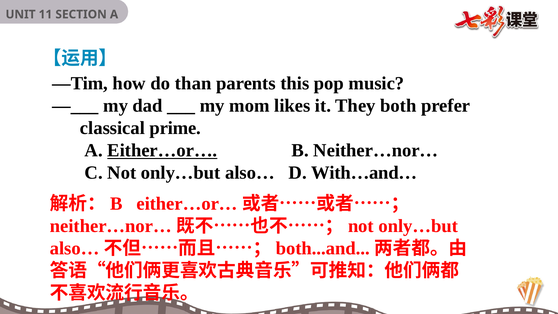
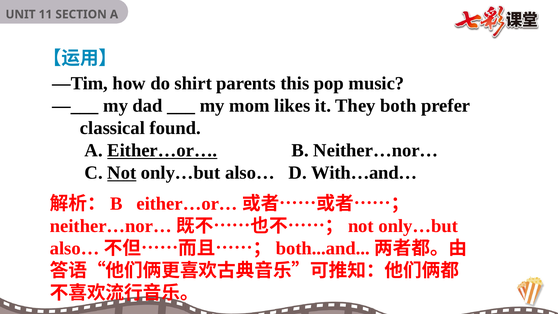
than: than -> shirt (193, 83)
prime: prime -> found (175, 128)
Not underline: none -> present (122, 173)
